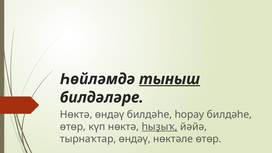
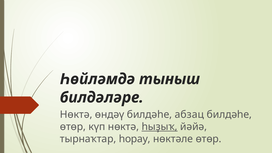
тыныш underline: present -> none (170, 79)
һорау: һорау -> абзац (189, 114)
тырнаҡтар өндәү: өндәү -> һорау (135, 139)
